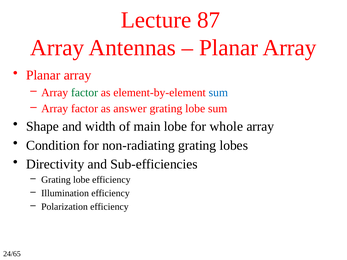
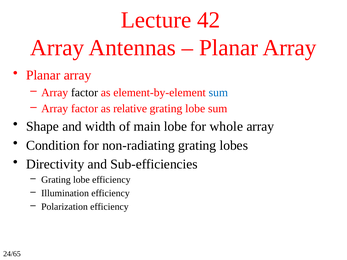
87: 87 -> 42 (209, 20)
factor colour: green -> black (85, 93)
answer: answer -> relative (130, 109)
